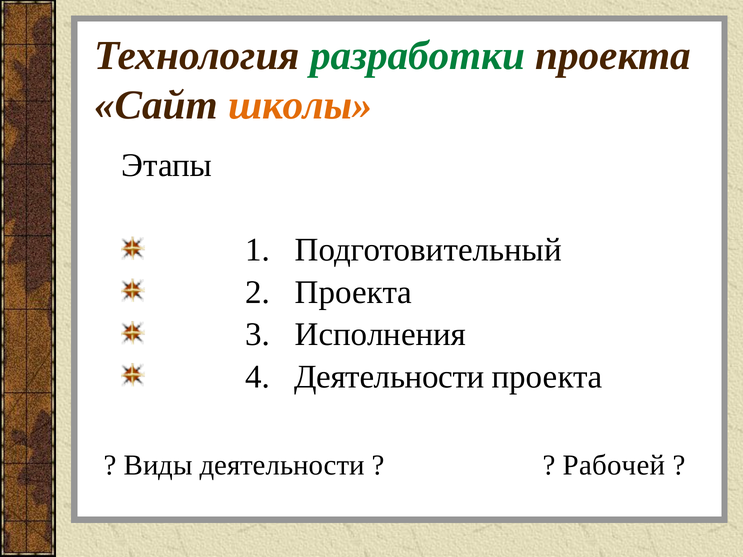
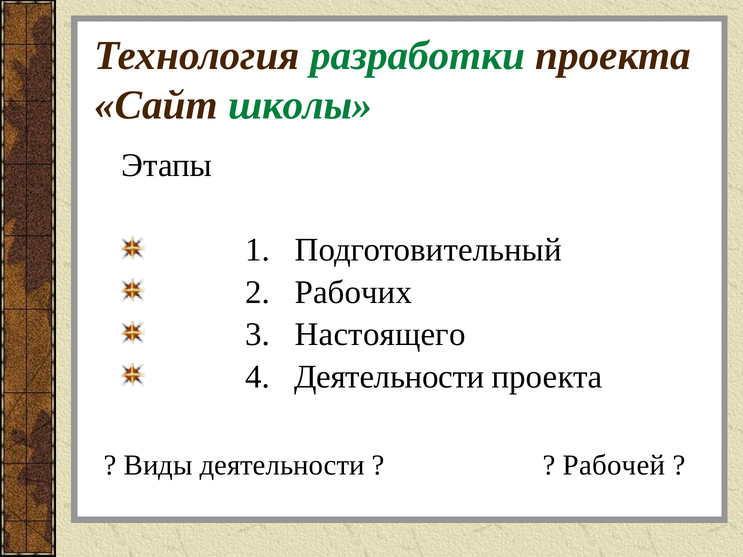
школы colour: orange -> green (300, 105)
2 Проекта: Проекта -> Рабочих (353, 292)
Исполнения: Исполнения -> Настоящего (380, 335)
